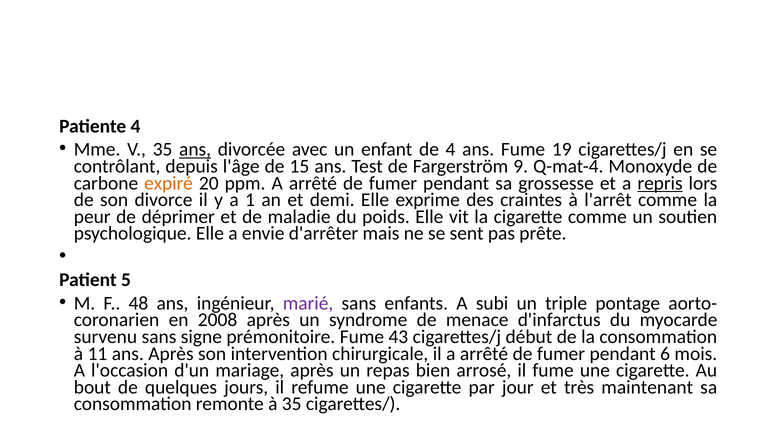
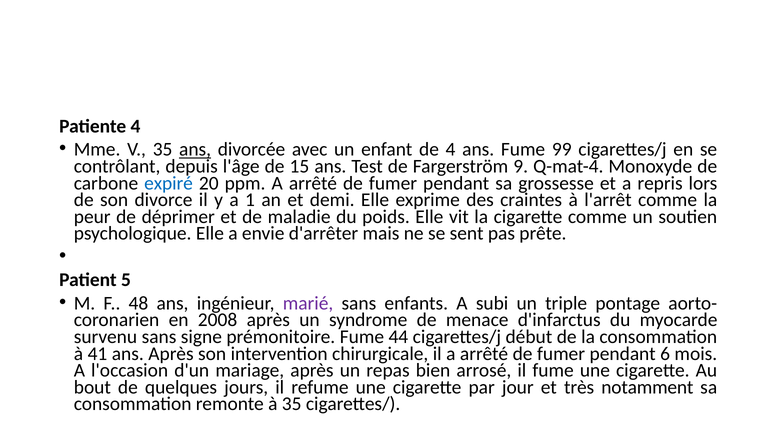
19: 19 -> 99 (562, 150)
expiré colour: orange -> blue (169, 183)
repris underline: present -> none (660, 183)
43: 43 -> 44 (398, 337)
11: 11 -> 41 (97, 354)
maintenant: maintenant -> notamment (647, 387)
